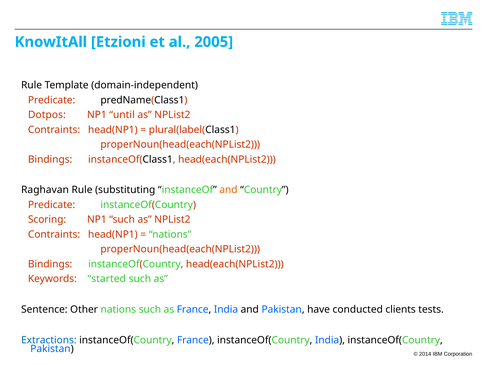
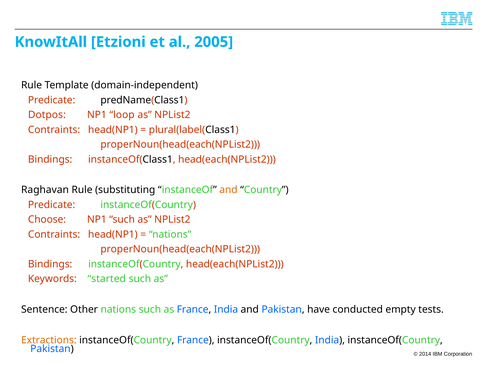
until: until -> loop (122, 115)
Scoring: Scoring -> Choose (47, 220)
clients: clients -> empty (401, 310)
Extractions colour: blue -> orange (49, 340)
